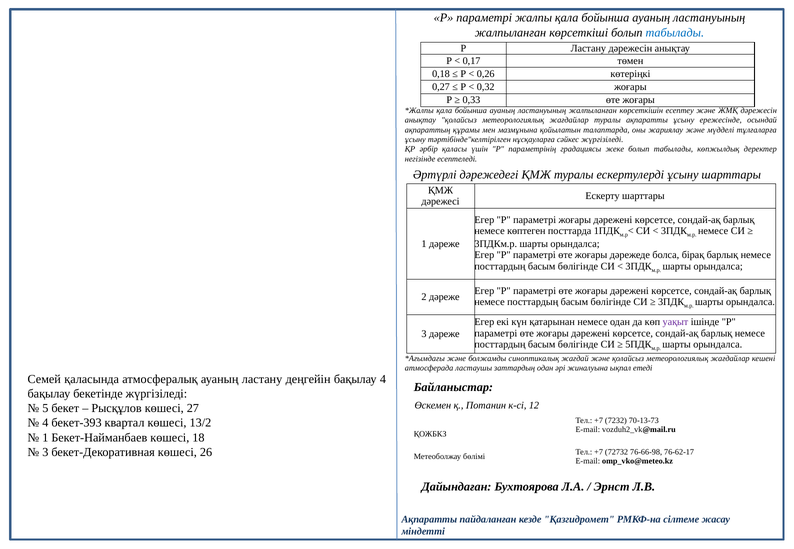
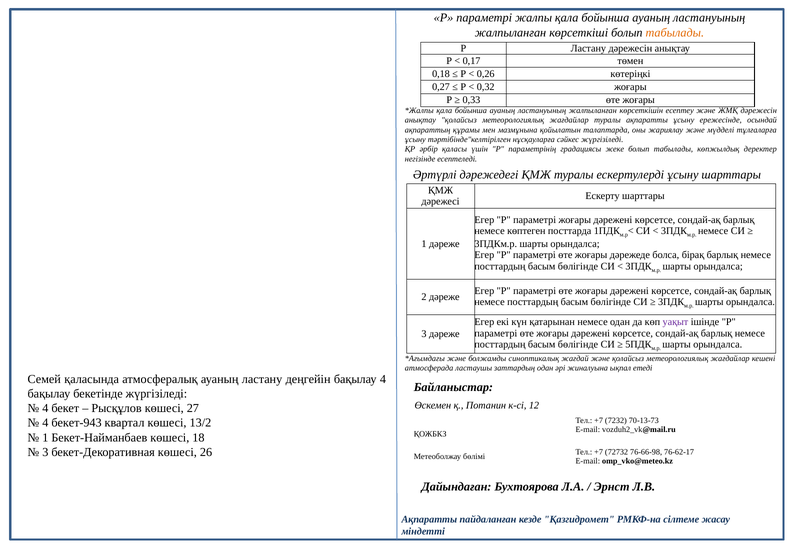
табылады colour: blue -> orange (675, 33)
5: 5 -> 4 (45, 409)
бекет-393: бекет-393 -> бекет-943 (77, 423)
